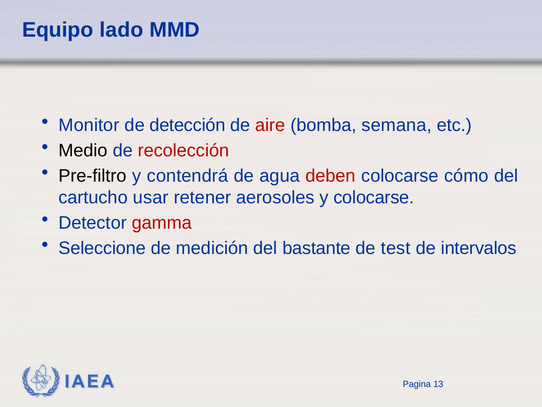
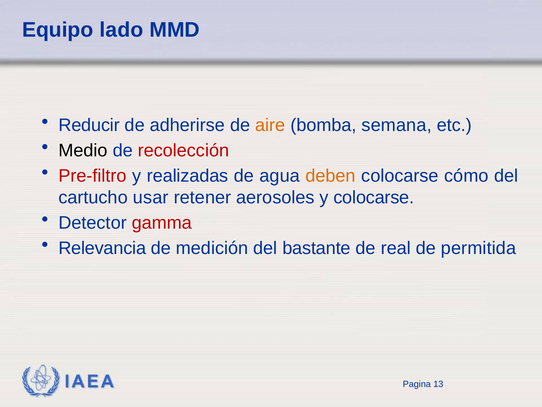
Monitor: Monitor -> Reducir (89, 125)
detección: detección -> adherirse (187, 125)
aire colour: red -> orange (270, 125)
Pre-filtro colour: black -> red (93, 176)
contendrá: contendrá -> realizadas (188, 176)
deben colour: red -> orange (331, 176)
Seleccione: Seleccione -> Relevancia (102, 248)
test: test -> real (396, 248)
intervalos: intervalos -> permitida (479, 248)
